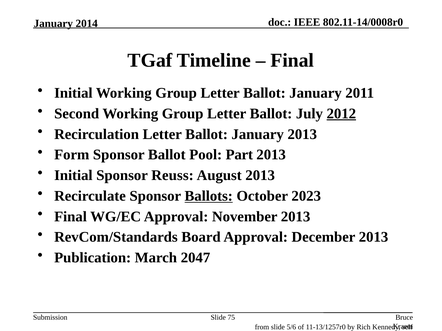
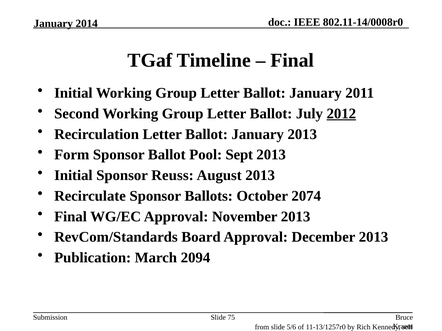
Part: Part -> Sept (239, 155)
Ballots underline: present -> none (209, 196)
2023: 2023 -> 2074 (306, 196)
2047: 2047 -> 2094 (195, 258)
